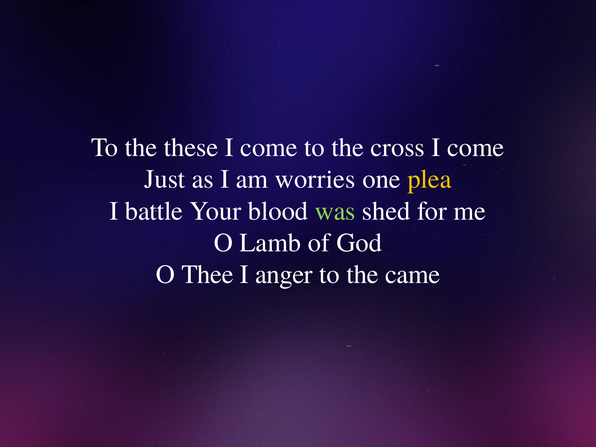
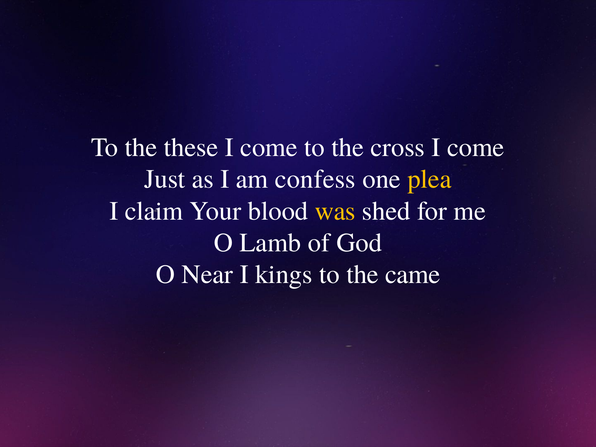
worries: worries -> confess (315, 179)
battle: battle -> claim (154, 211)
was colour: light green -> yellow (335, 211)
Thee: Thee -> Near (207, 275)
anger: anger -> kings (284, 275)
